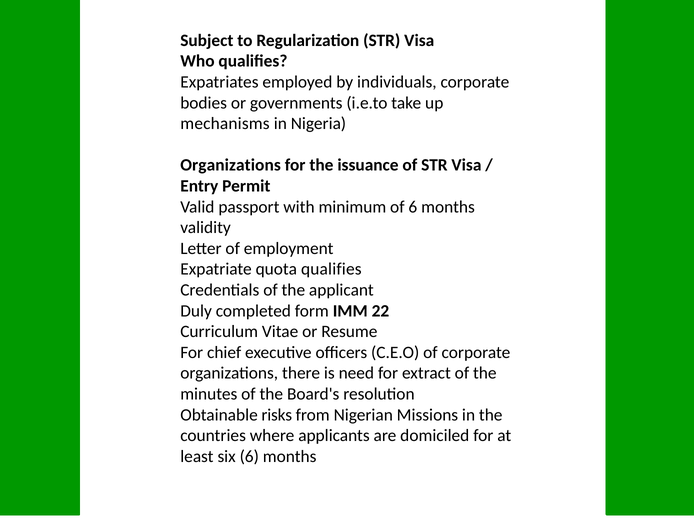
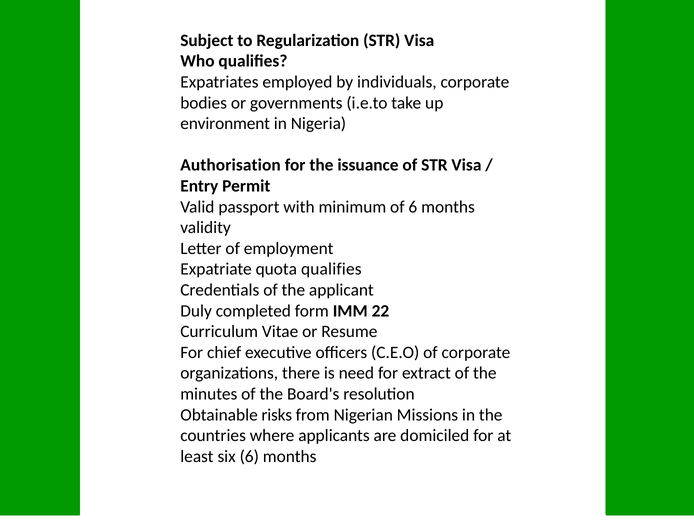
mechanisms: mechanisms -> environment (225, 124)
Organizations: Organizations -> Authorisation (231, 165)
